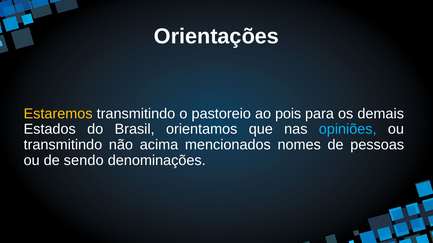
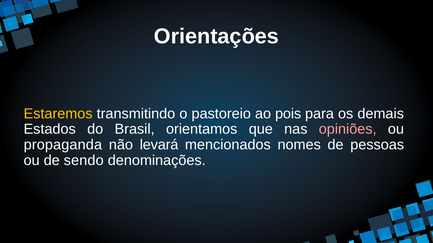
opiniões colour: light blue -> pink (348, 130)
transmitindo: transmitindo -> propaganda (63, 145)
acima: acima -> levará (159, 145)
